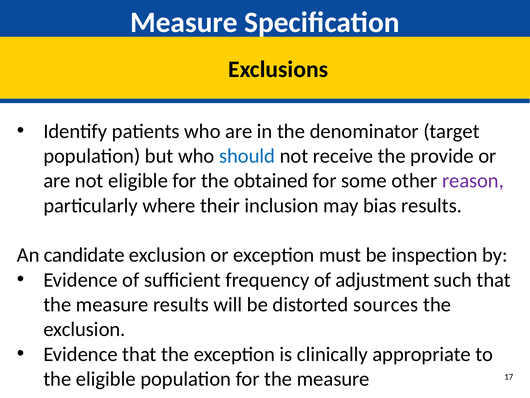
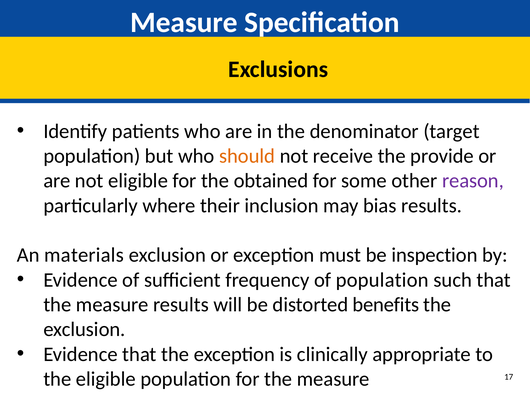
should colour: blue -> orange (247, 156)
candidate: candidate -> materials (84, 255)
of adjustment: adjustment -> population (382, 280)
sources: sources -> benefits (386, 304)
